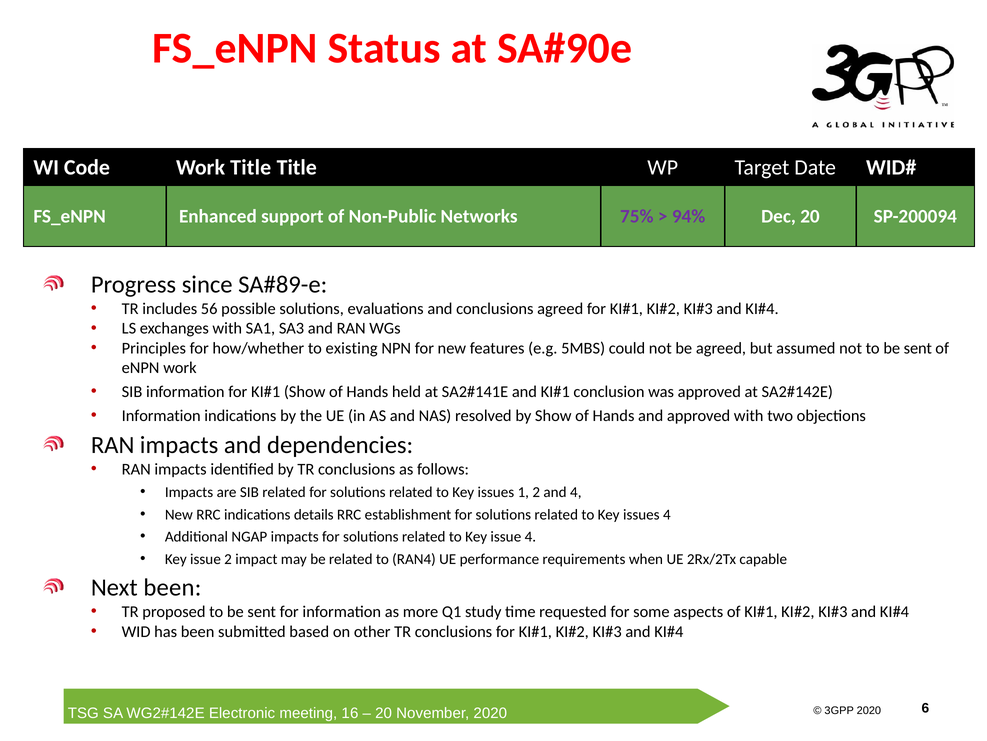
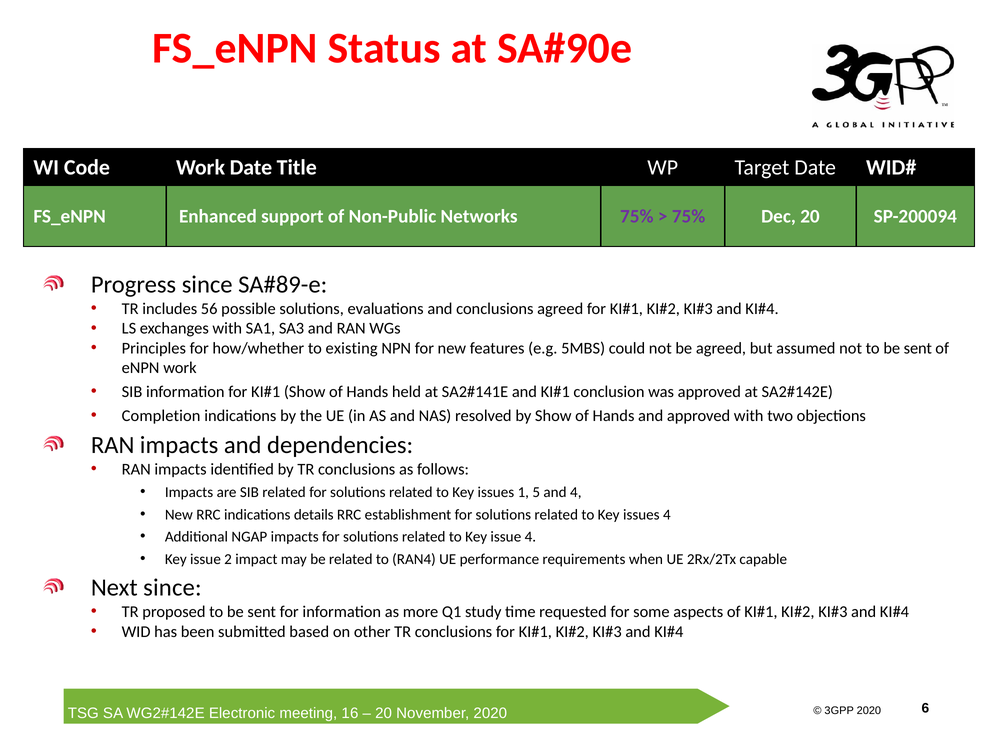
Work Title: Title -> Date (251, 167)
94%: 94% -> 75% (689, 216)
Information: Information -> Completion (161, 415)
1 2: 2 -> 5 (536, 492)
Next been: been -> since (172, 587)
